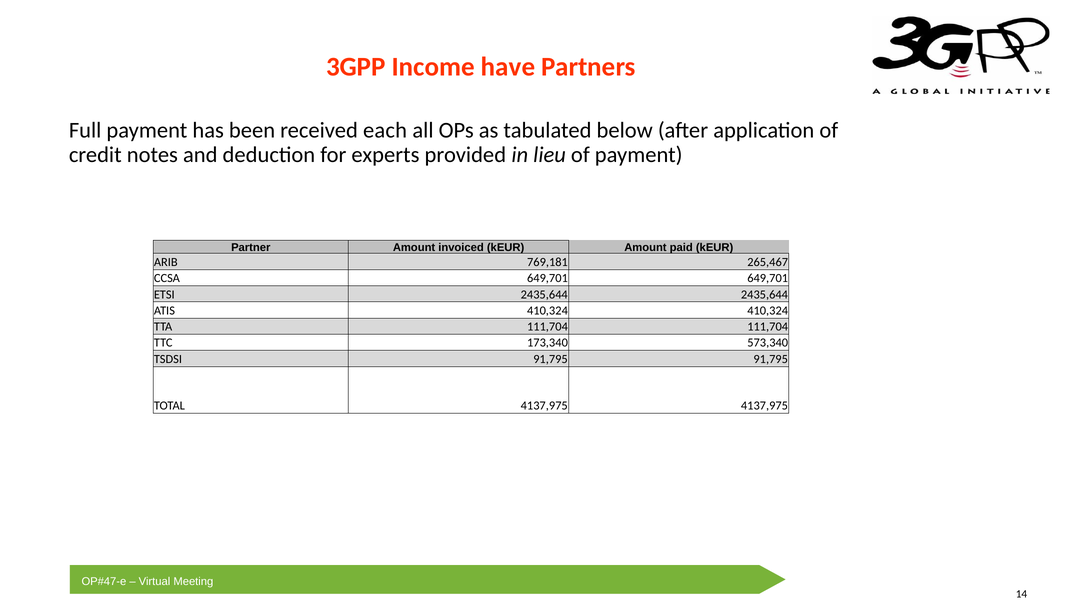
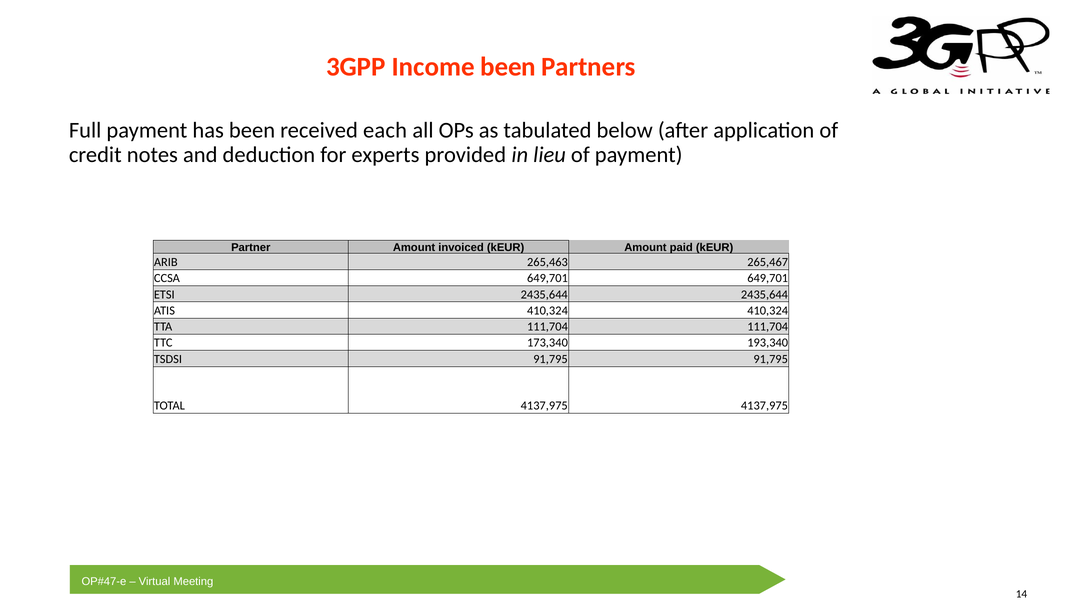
Income have: have -> been (508, 67)
769,181: 769,181 -> 265,463 (547, 262)
573,340: 573,340 -> 193,340 (768, 343)
